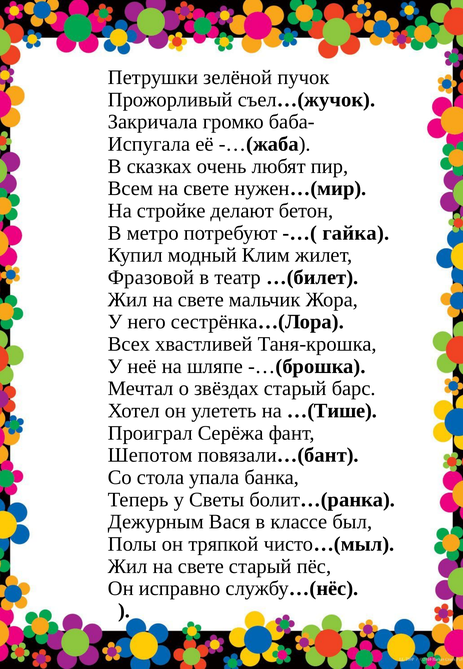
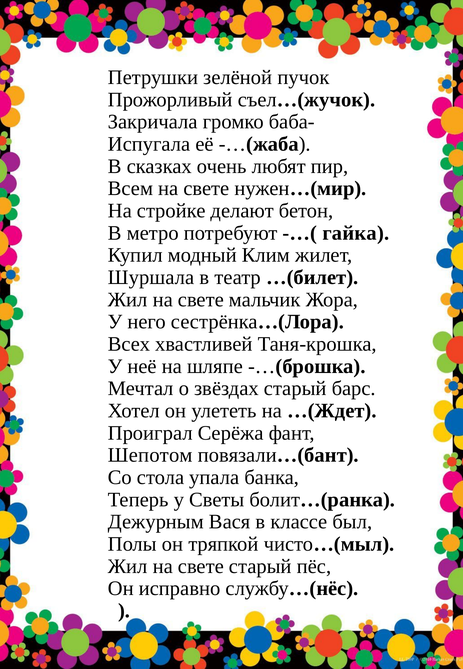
Фразовой: Фразовой -> Шуршала (151, 277)
…(Тише: …(Тише -> …(Ждет (332, 411)
